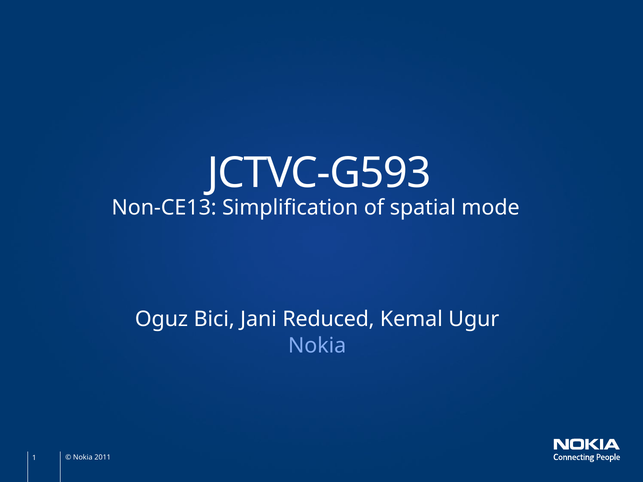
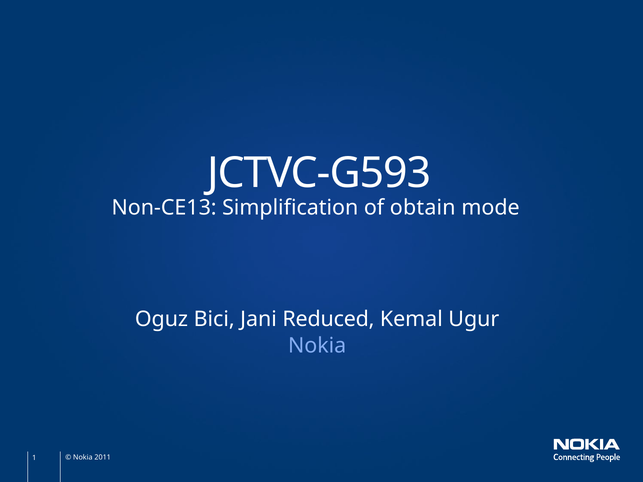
spatial: spatial -> obtain (423, 208)
